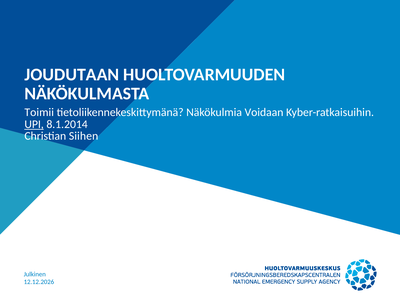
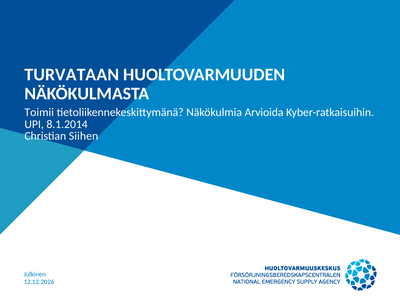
JOUDUTAAN: JOUDUTAAN -> TURVATAAN (72, 75)
Voidaan: Voidaan -> Arvioida (264, 112)
UPI underline: present -> none (34, 124)
